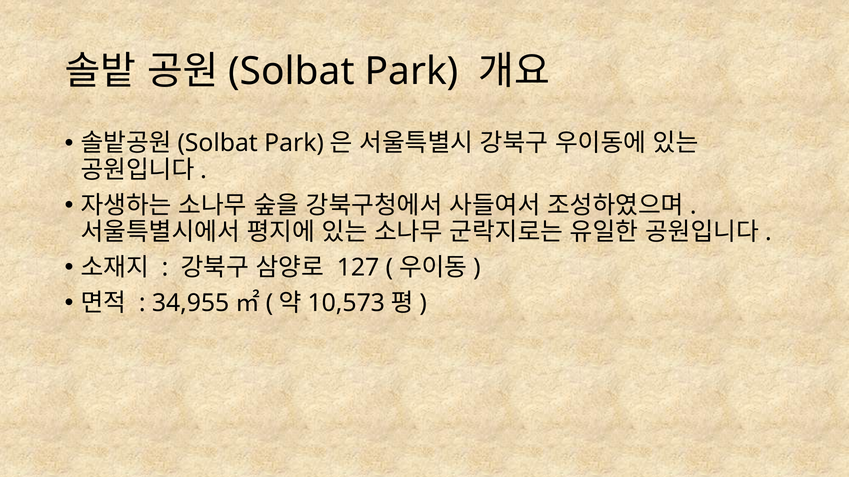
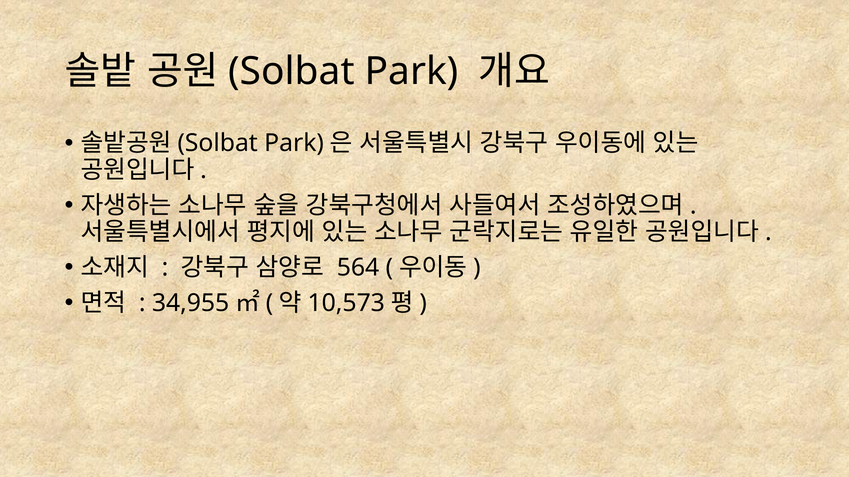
127: 127 -> 564 (358, 268)
